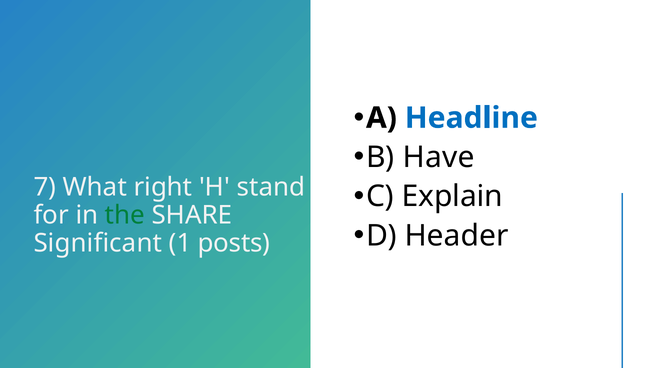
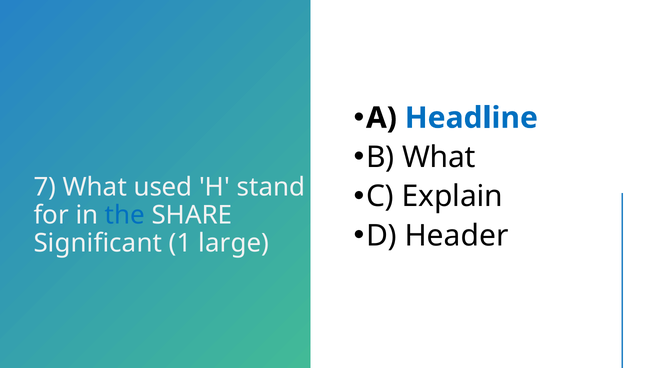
B Have: Have -> What (439, 157)
right: right -> used (163, 188)
the colour: green -> blue (125, 216)
posts: posts -> large (234, 244)
